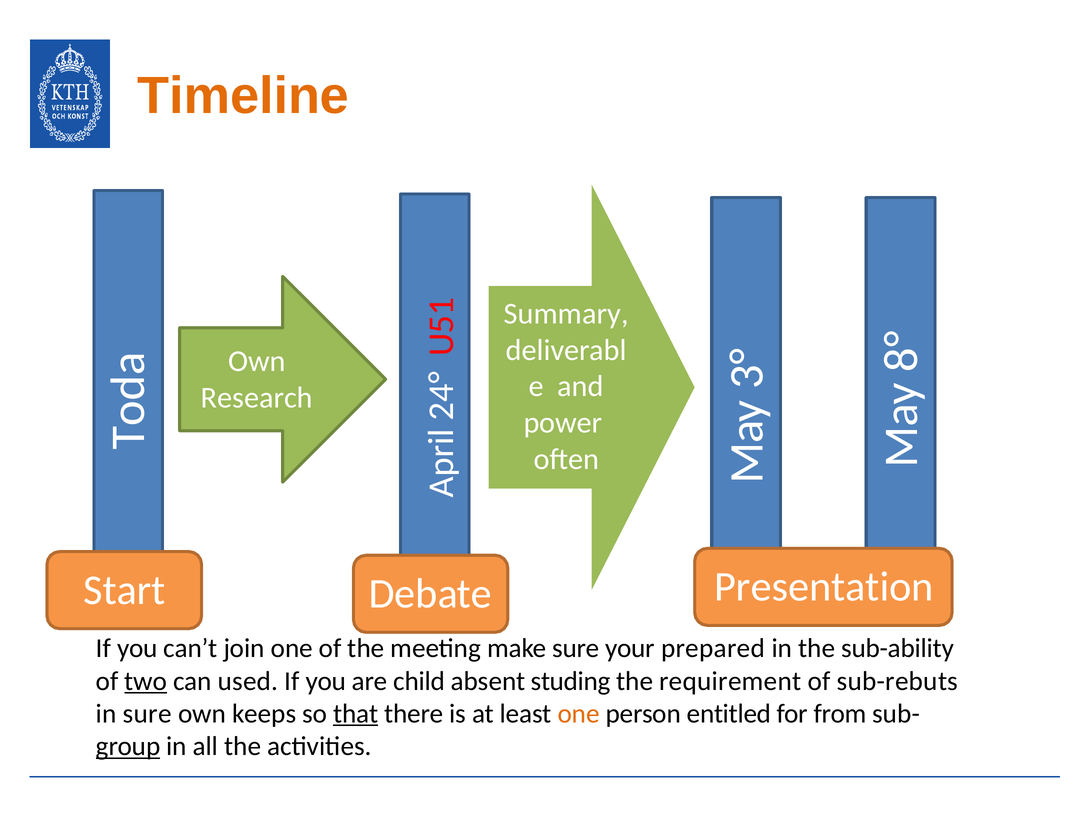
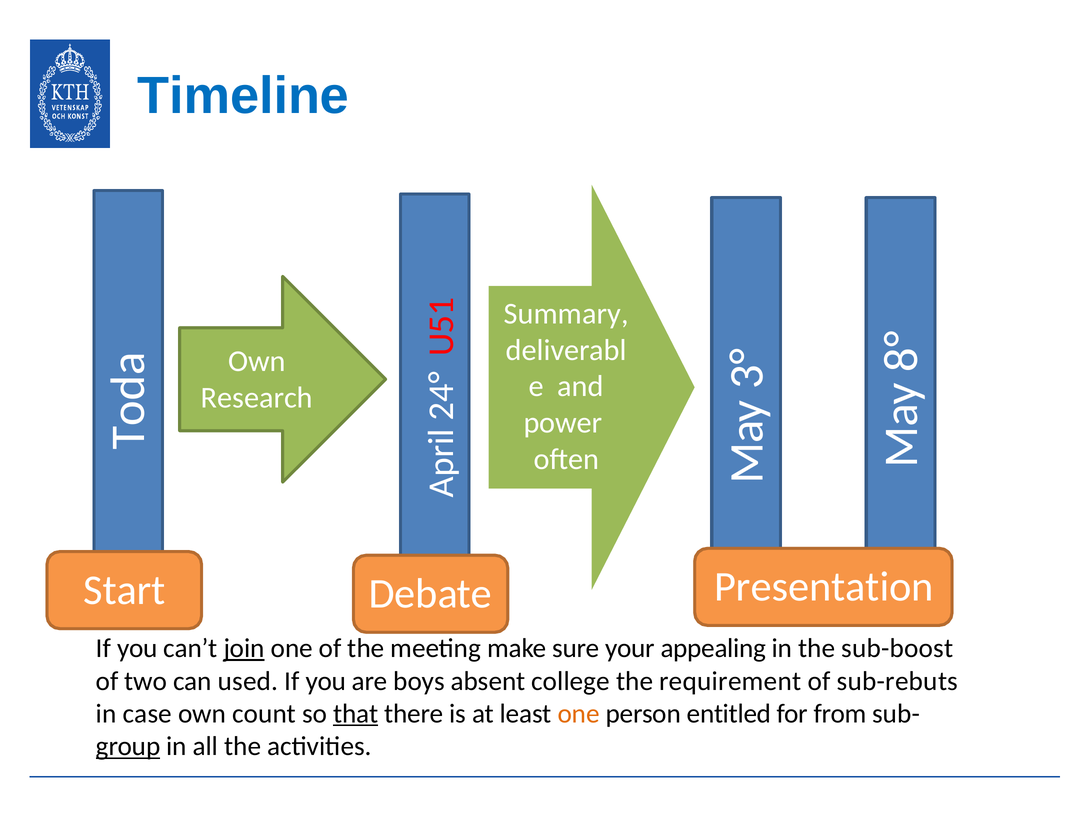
Timeline colour: orange -> blue (243, 96)
join underline: none -> present (244, 649)
prepared: prepared -> appealing (713, 649)
sub-ability: sub-ability -> sub-boost (897, 649)
two underline: present -> none (146, 681)
child: child -> boys (419, 681)
studing: studing -> college (571, 681)
in sure: sure -> case (147, 714)
keeps: keeps -> count (264, 714)
